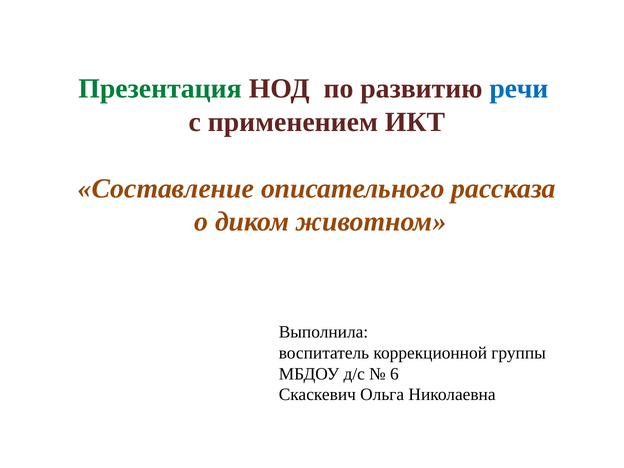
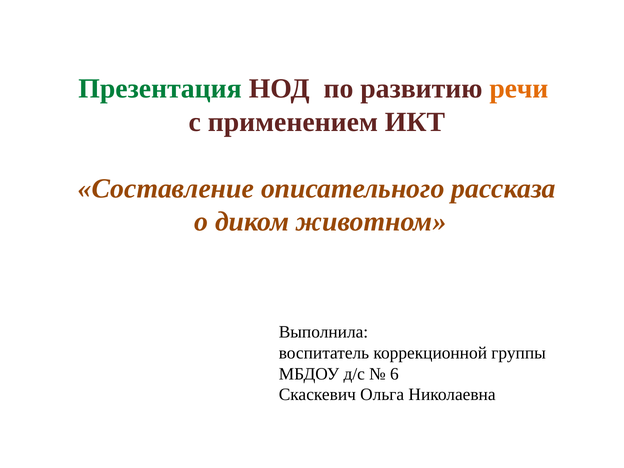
речи colour: blue -> orange (519, 89)
